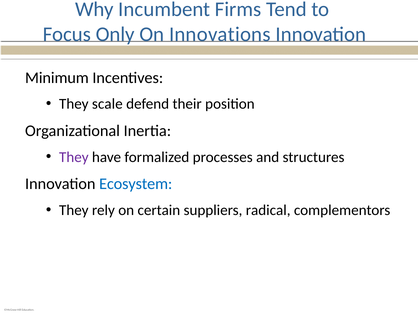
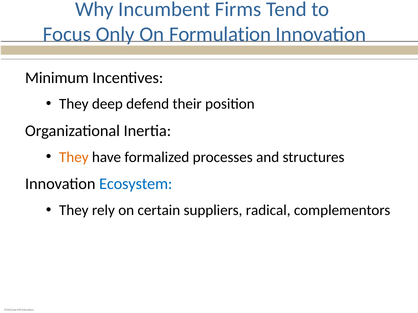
Innovations: Innovations -> Formulation (220, 34)
scale: scale -> deep (107, 104)
They colour: purple -> orange (74, 157)
